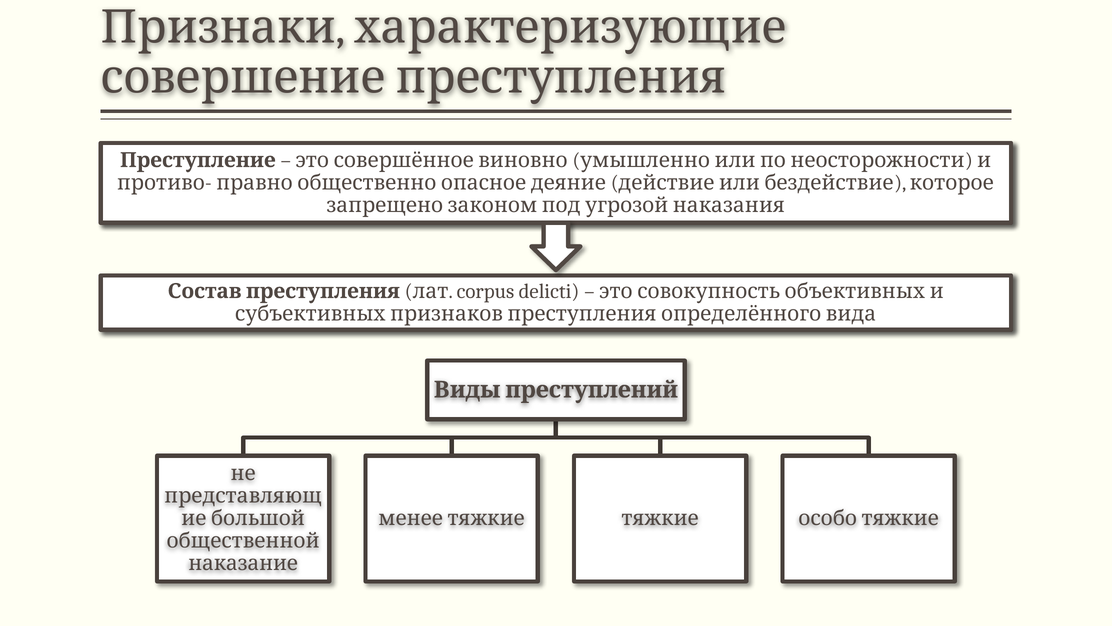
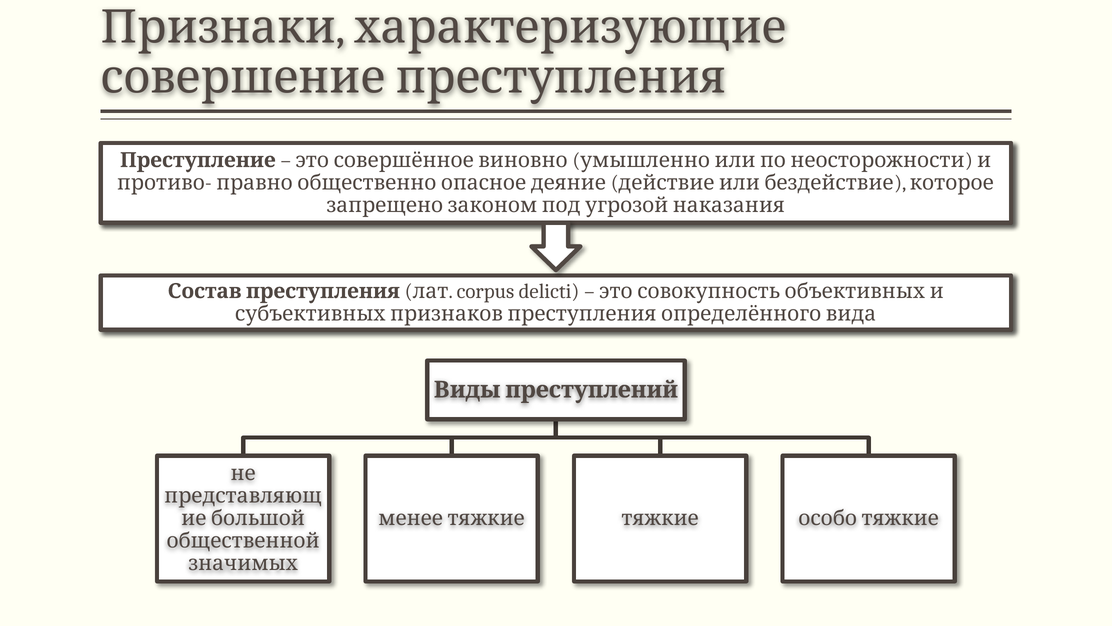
наказание: наказание -> значимых (243, 563)
